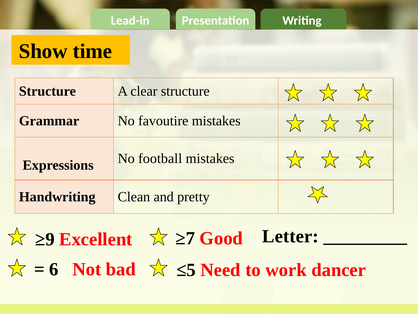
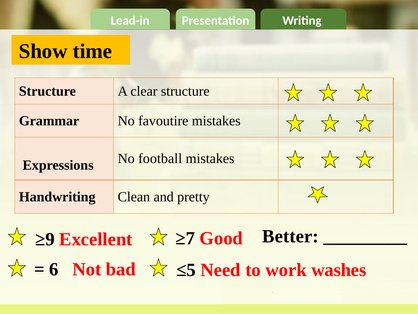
Letter: Letter -> Better (290, 236)
dancer: dancer -> washes (339, 270)
